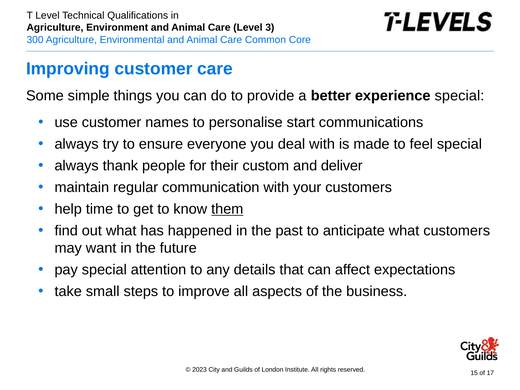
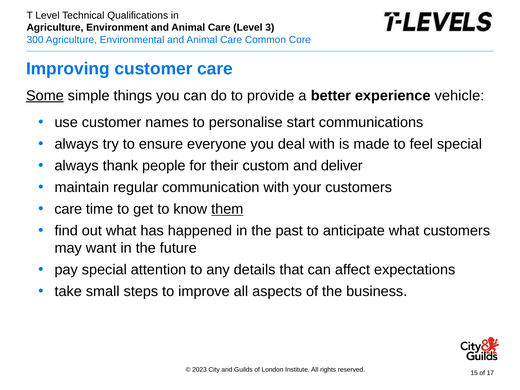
Some underline: none -> present (45, 96)
experience special: special -> vehicle (459, 96)
help: help -> care (68, 209)
